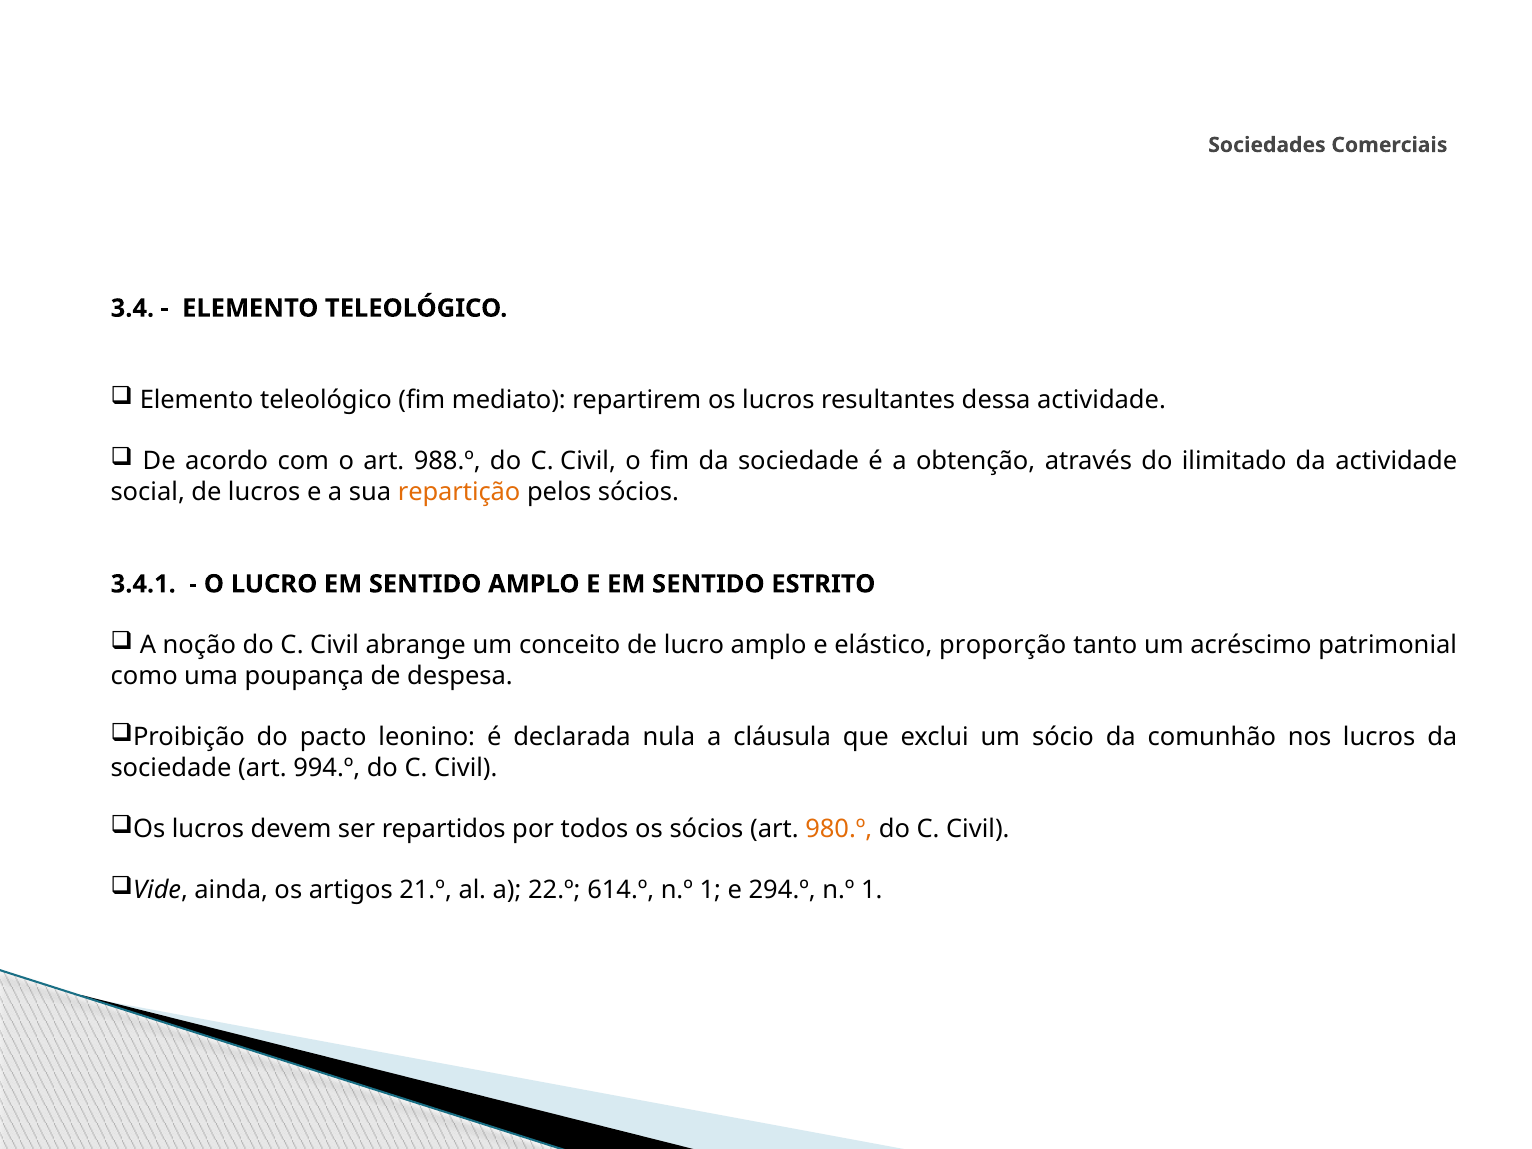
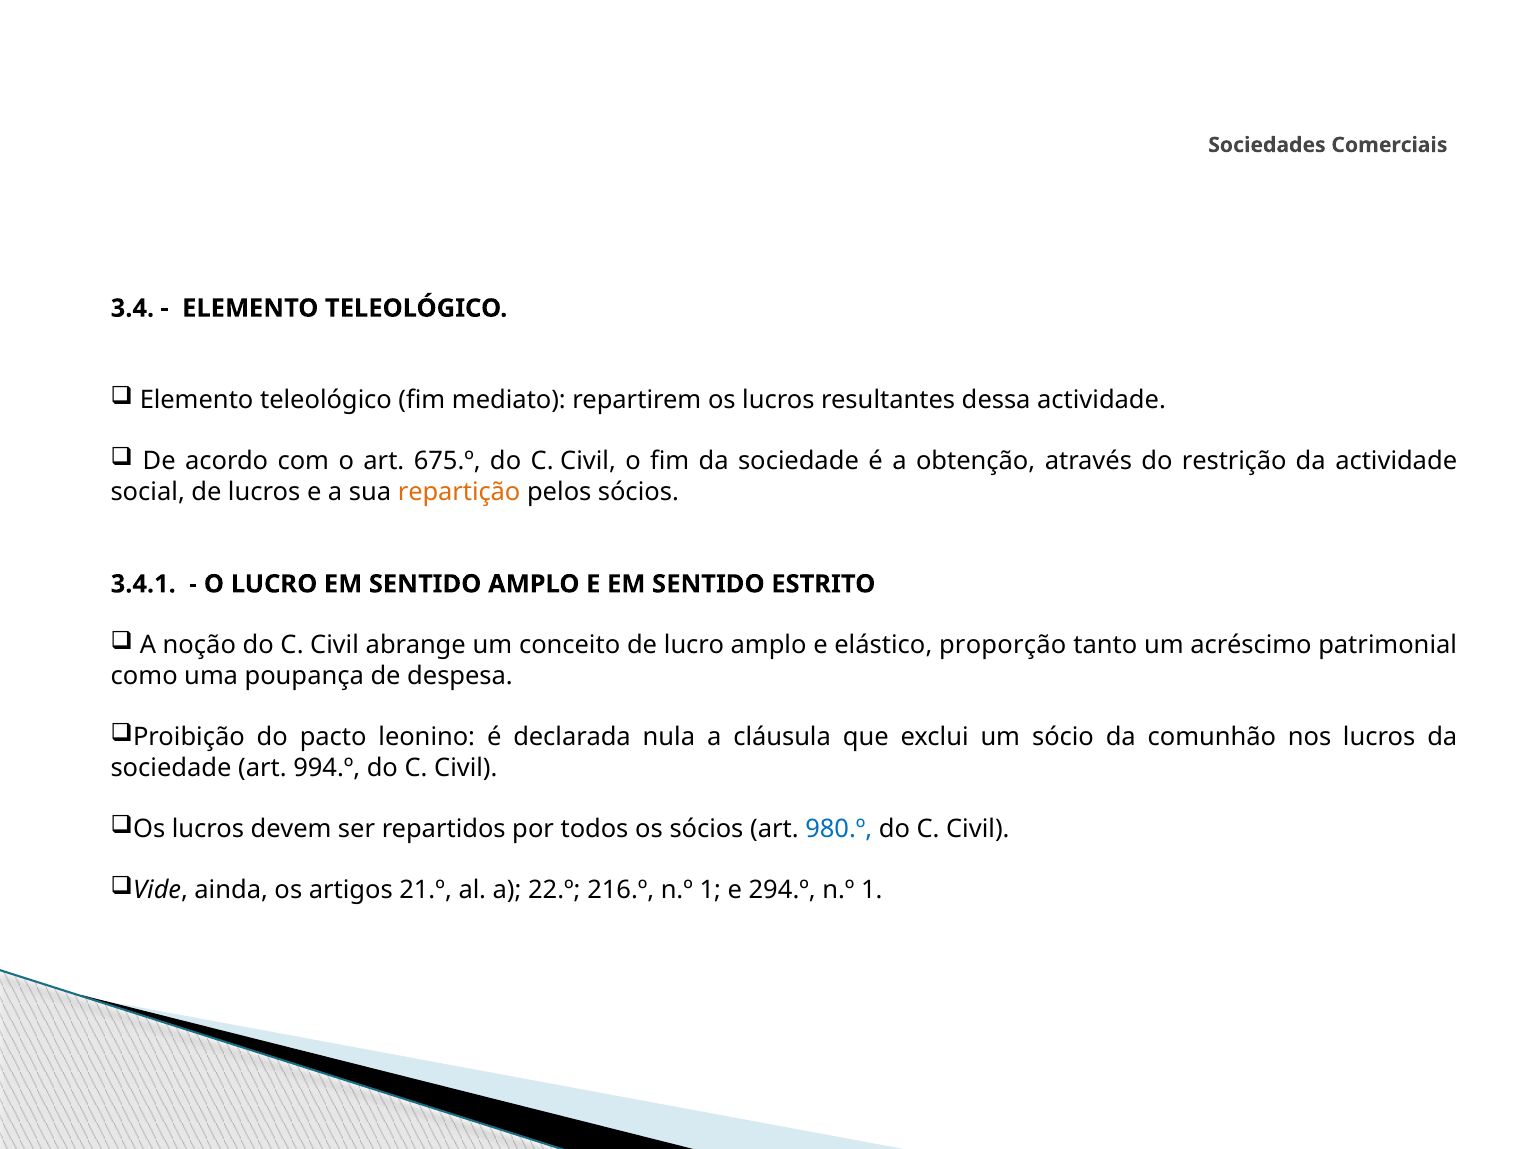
988.º: 988.º -> 675.º (447, 461)
ilimitado: ilimitado -> restrição (1234, 461)
980.º colour: orange -> blue (839, 829)
614.º: 614.º -> 216.º (621, 890)
